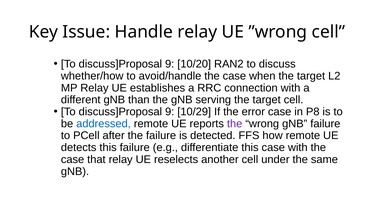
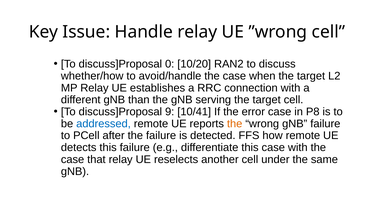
9: 9 -> 0 (170, 64)
10/29: 10/29 -> 10/41 (194, 112)
the colour: purple -> orange (235, 124)
